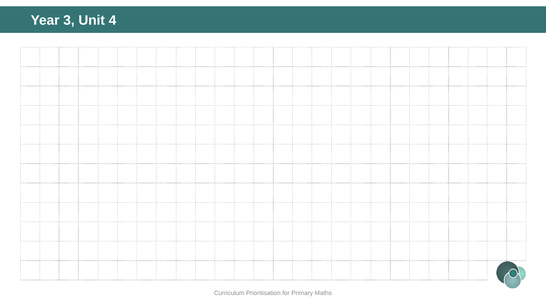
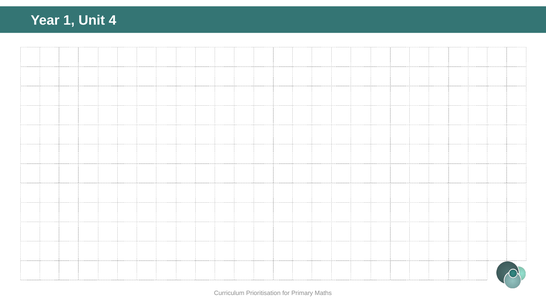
3: 3 -> 1 (69, 20)
